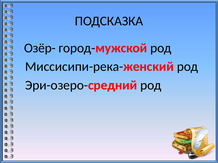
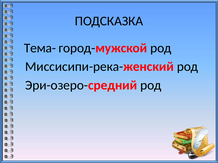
Озёр-: Озёр- -> Тема- (40, 48)
